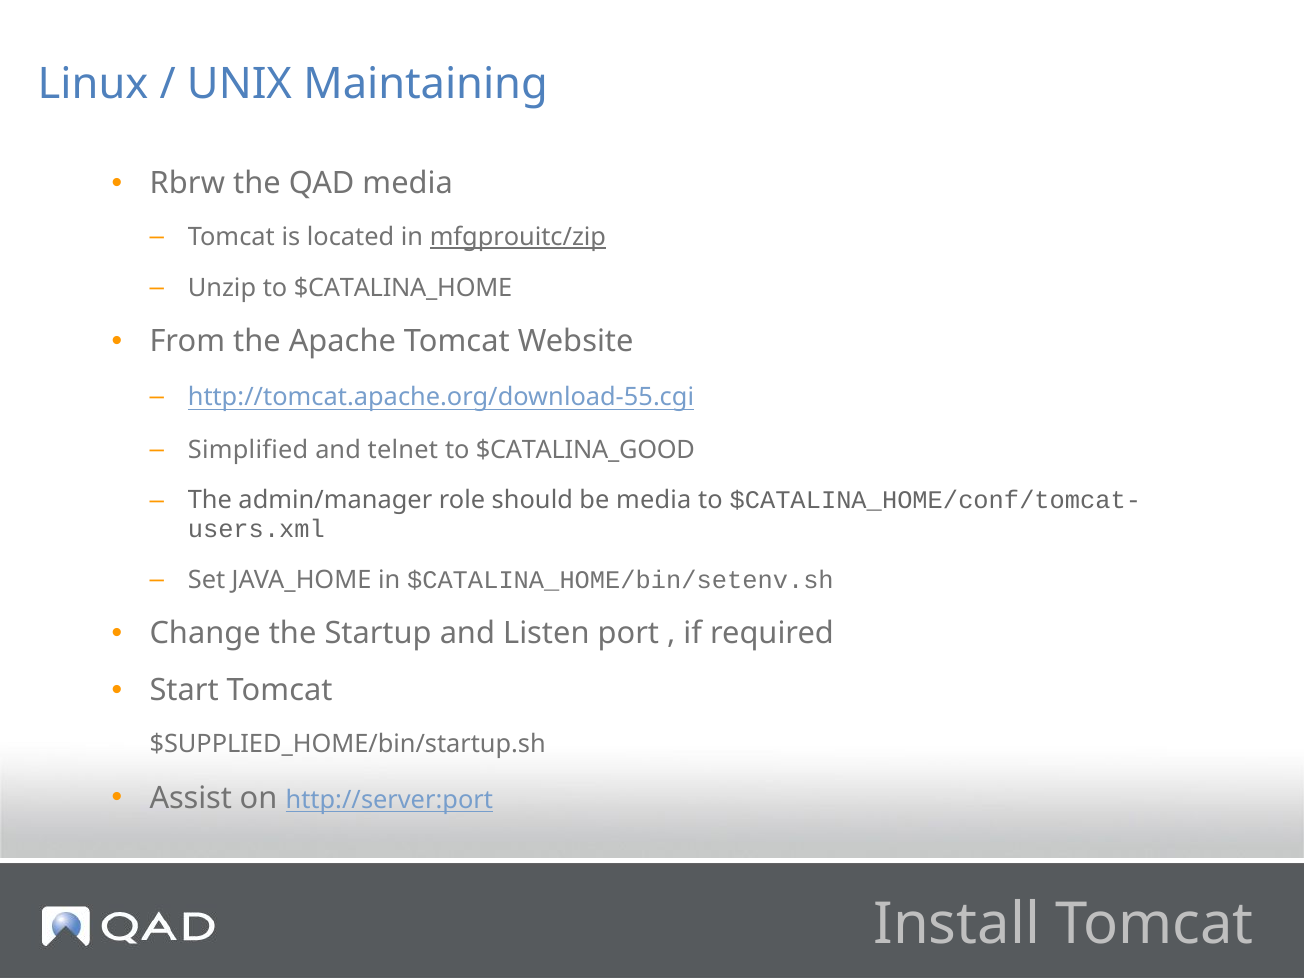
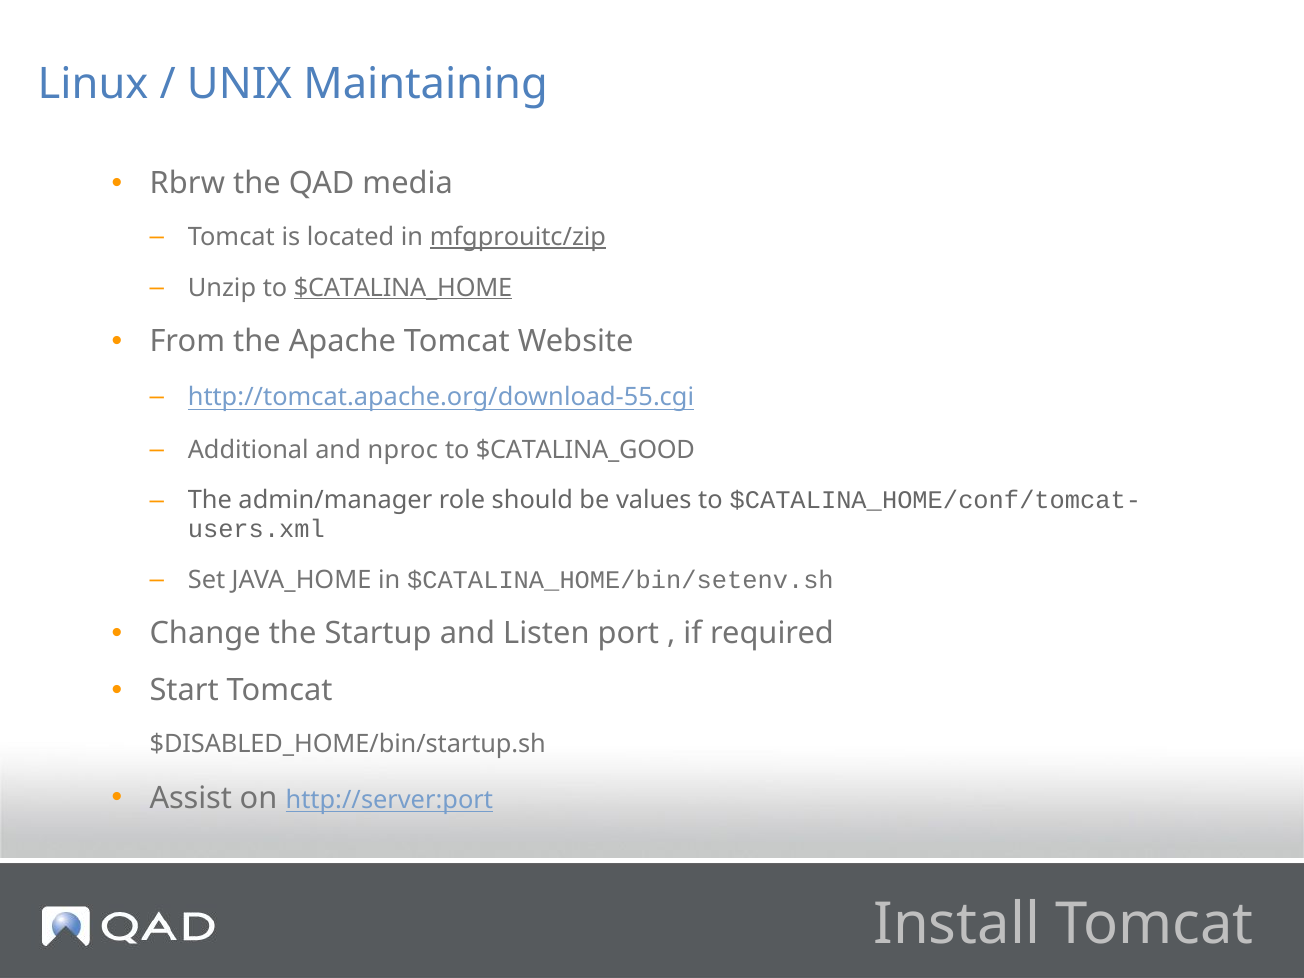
$CATALINA_HOME underline: none -> present (403, 288)
Simplified: Simplified -> Additional (248, 450)
telnet: telnet -> nproc (403, 450)
be media: media -> values (654, 500)
$SUPPLIED_HOME/bin/startup.sh: $SUPPLIED_HOME/bin/startup.sh -> $DISABLED_HOME/bin/startup.sh (348, 744)
